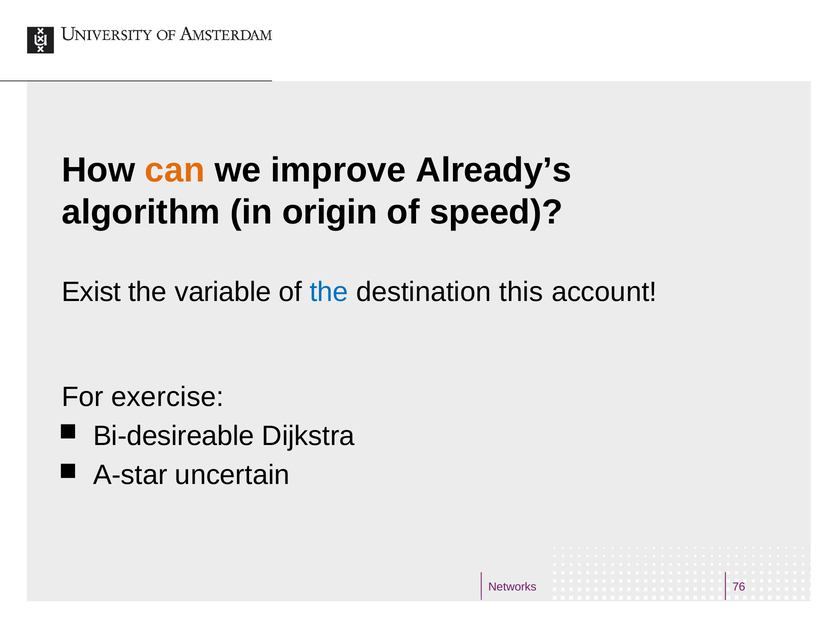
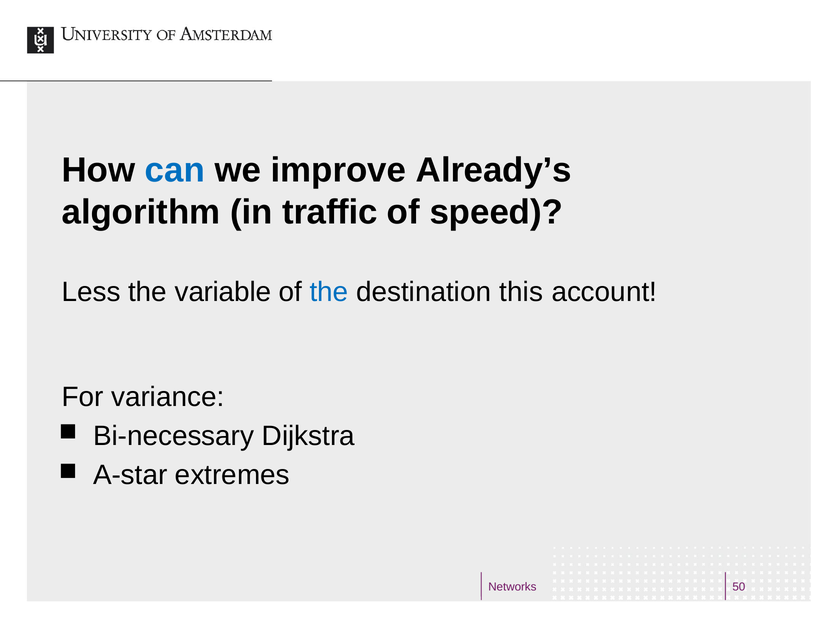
can colour: orange -> blue (175, 170)
origin: origin -> traffic (330, 212)
Exist: Exist -> Less (91, 292)
exercise: exercise -> variance (168, 397)
Bi-desireable: Bi-desireable -> Bi-necessary (174, 436)
uncertain: uncertain -> extremes (232, 475)
76: 76 -> 50 (739, 587)
